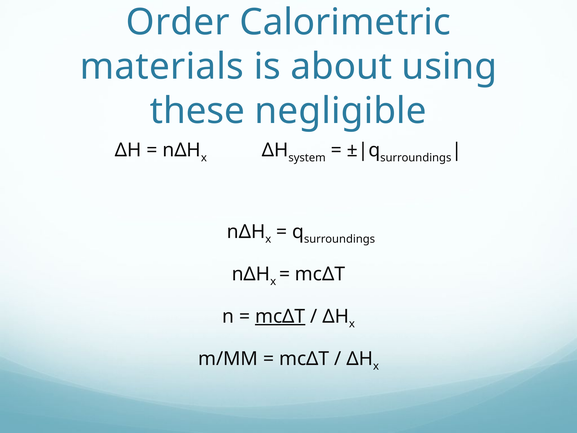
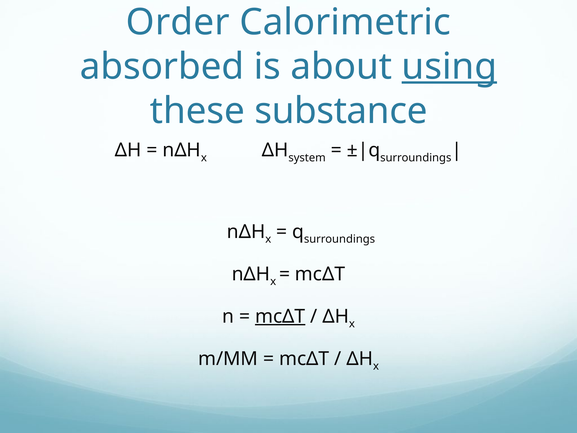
materials: materials -> absorbed (162, 67)
using underline: none -> present (449, 67)
negligible: negligible -> substance (341, 111)
